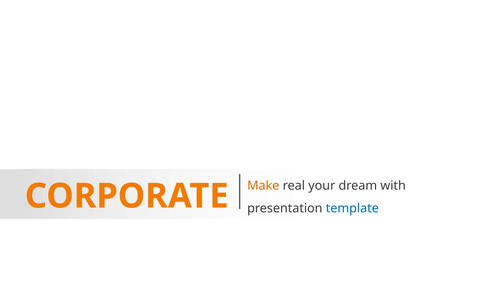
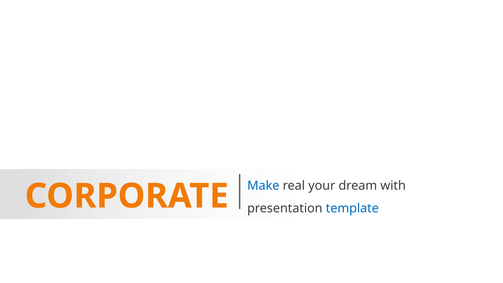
Make colour: orange -> blue (263, 186)
